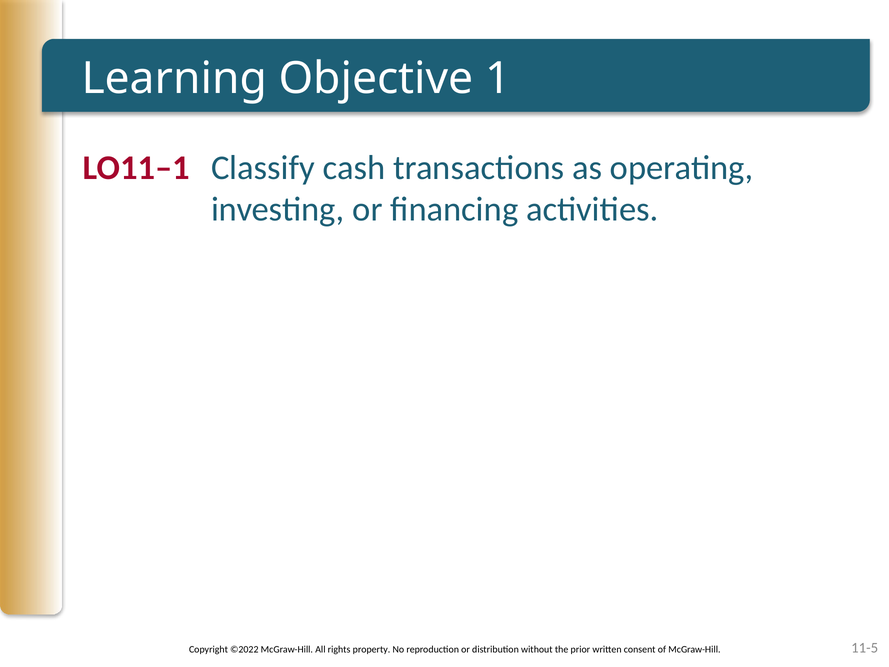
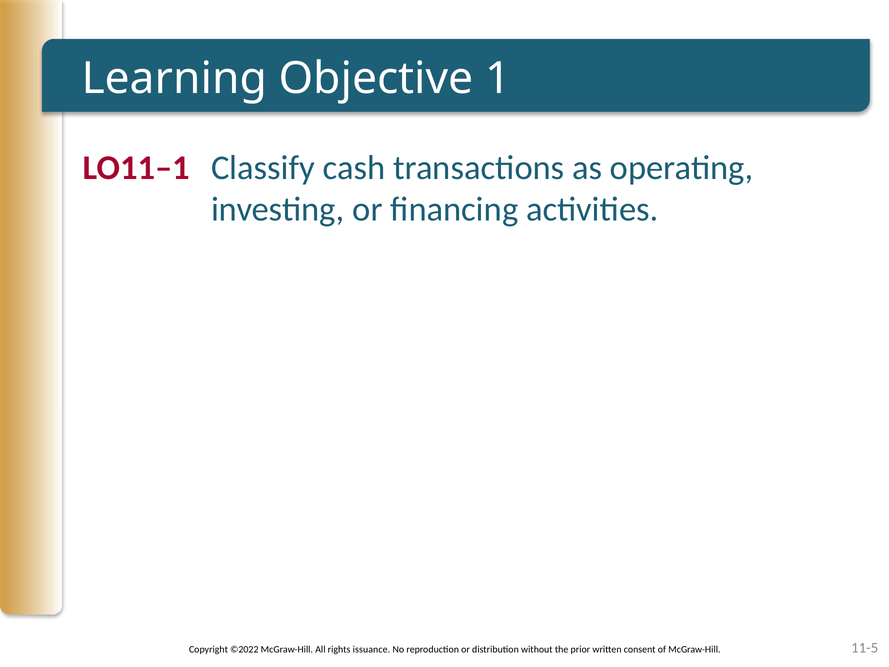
property: property -> issuance (371, 649)
